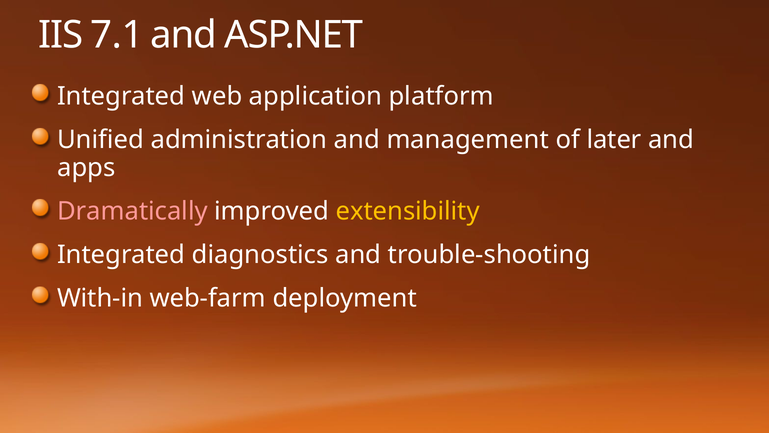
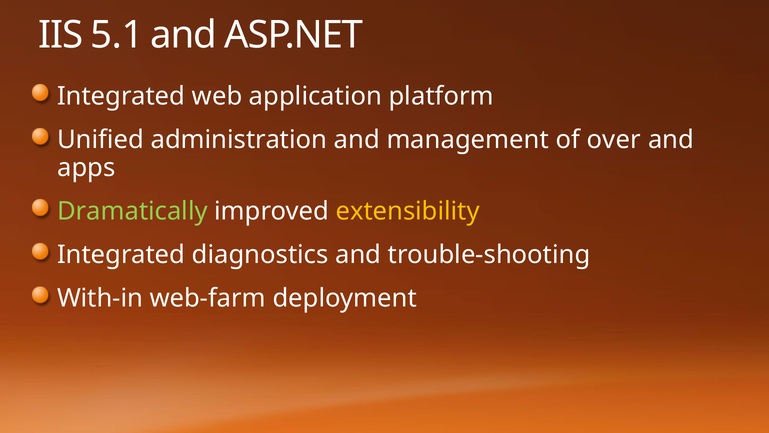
7.1: 7.1 -> 5.1 (117, 35)
later: later -> over (614, 140)
Dramatically colour: pink -> light green (132, 211)
